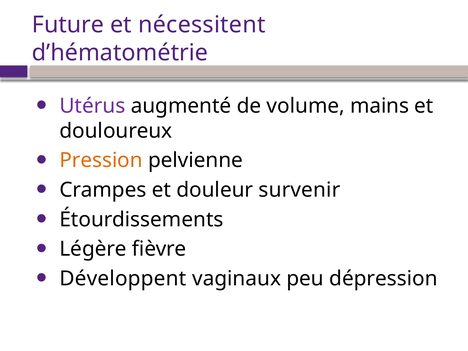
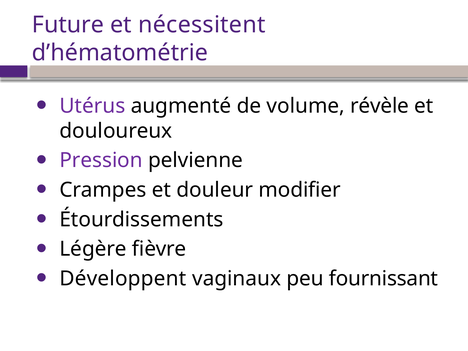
mains: mains -> révèle (380, 106)
Pression colour: orange -> purple (101, 160)
survenir: survenir -> modifier (300, 190)
dépression: dépression -> fournissant (384, 279)
